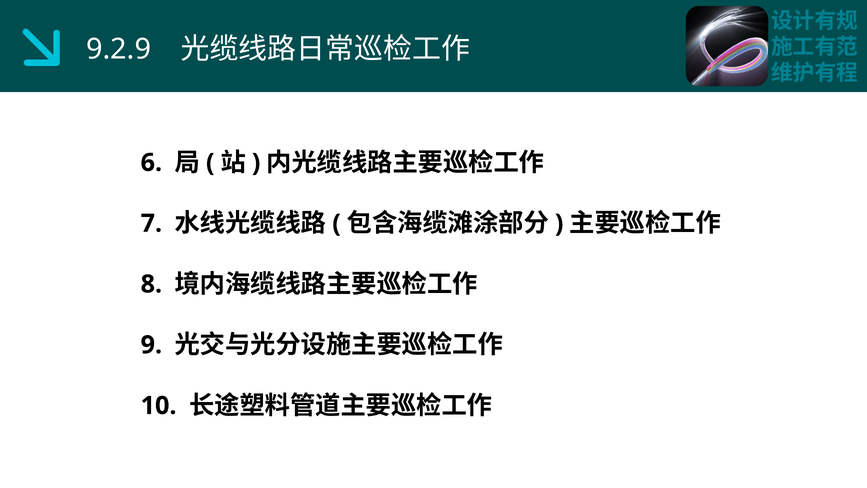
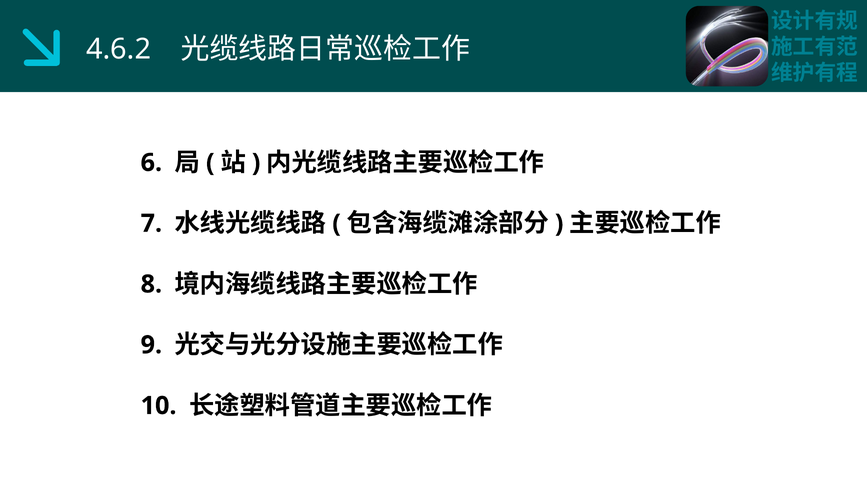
9.2.9: 9.2.9 -> 4.6.2 (119, 49)
